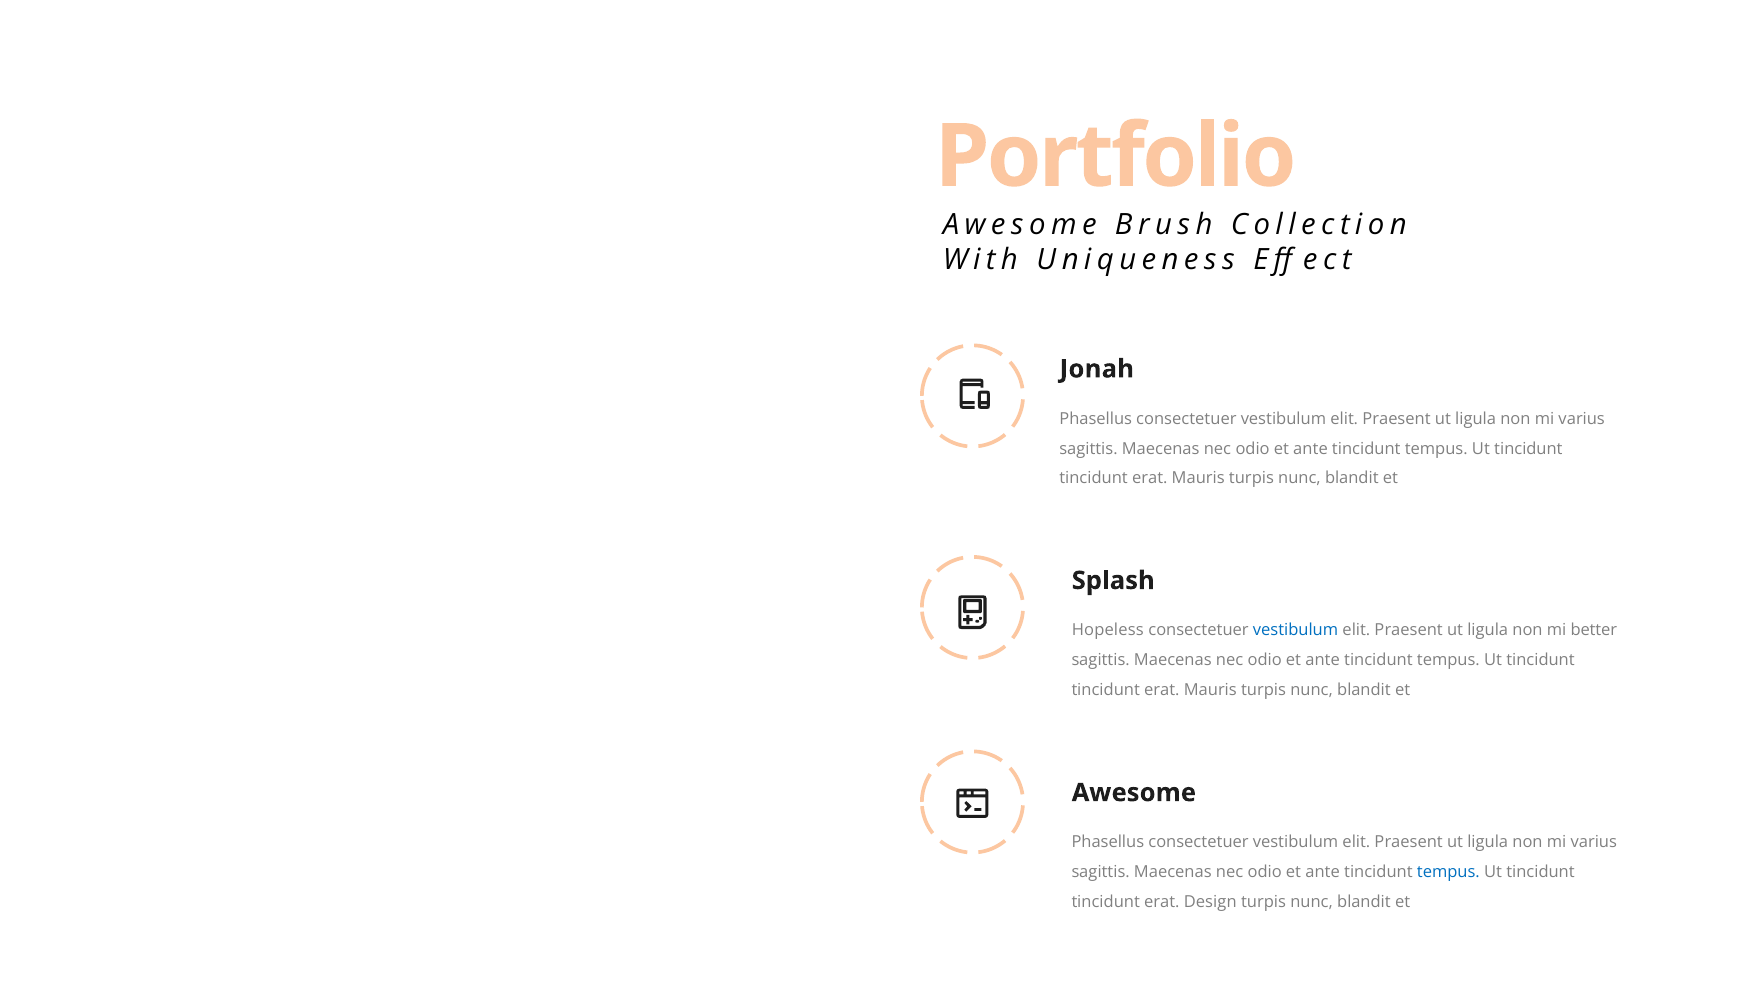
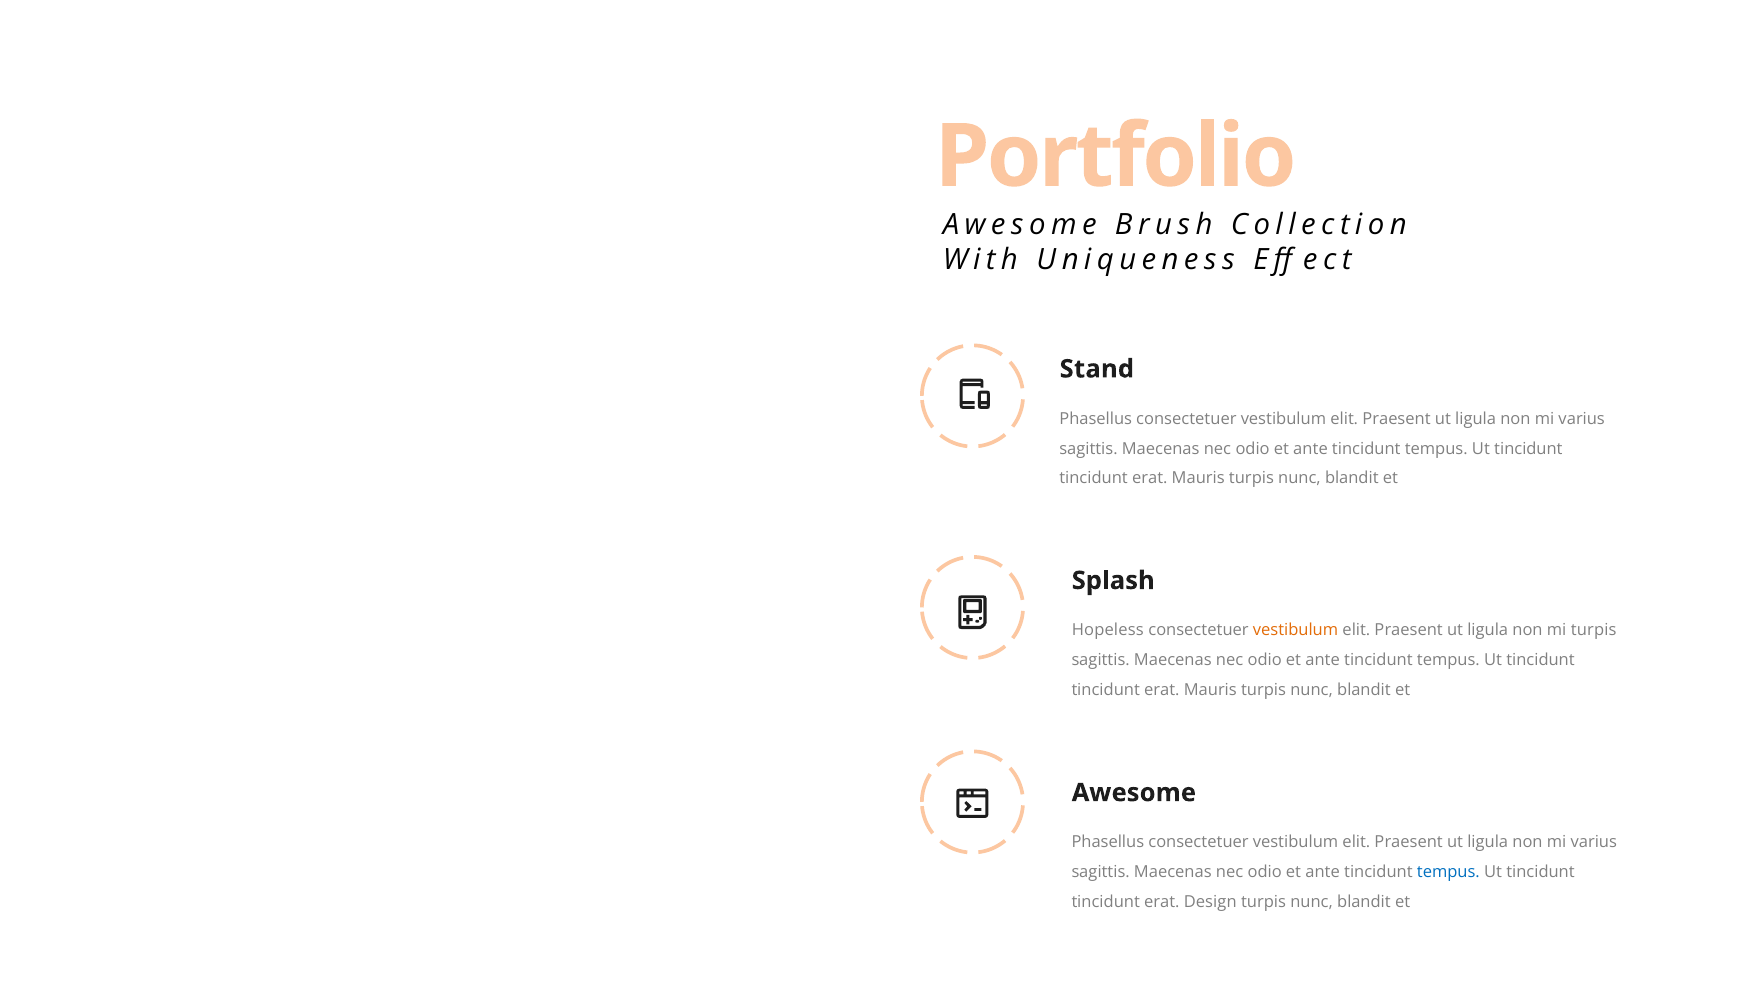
Jonah: Jonah -> Stand (1097, 369)
vestibulum colour: blue -> orange (1296, 630)
mi better: better -> turpis (1594, 630)
